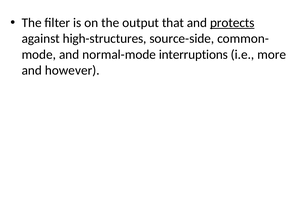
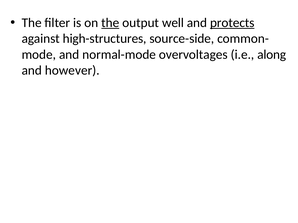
the underline: none -> present (110, 23)
that: that -> well (173, 23)
interruptions: interruptions -> overvoltages (193, 55)
more: more -> along (272, 55)
